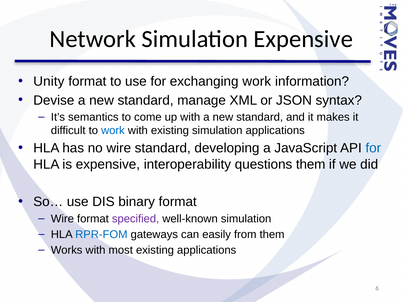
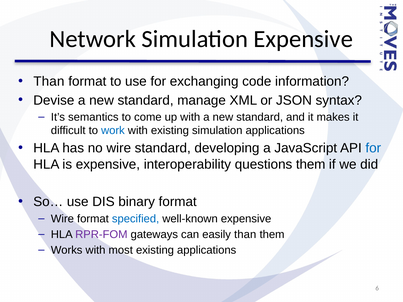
Unity: Unity -> Than (49, 82)
exchanging work: work -> code (257, 82)
specified colour: purple -> blue (136, 219)
well-known simulation: simulation -> expensive (246, 219)
RPR-FOM colour: blue -> purple (101, 235)
easily from: from -> than (245, 235)
